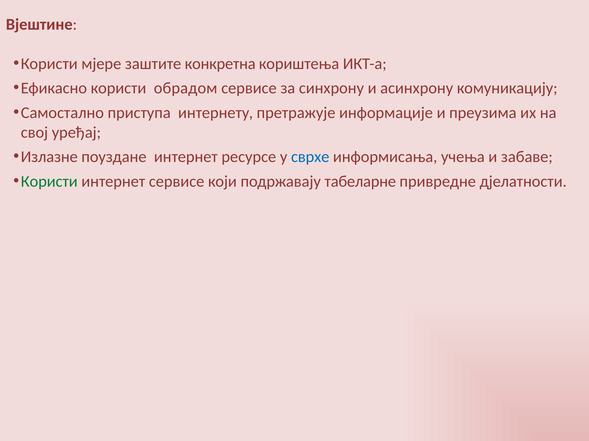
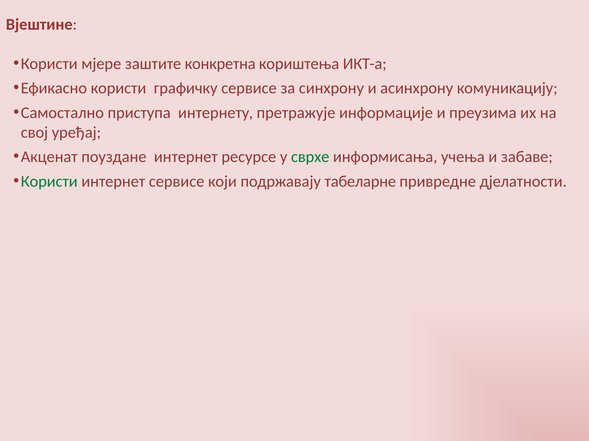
обрадом: обрадом -> графичку (186, 88)
Излазне: Излазне -> Акценат (49, 157)
сврхе colour: blue -> green (310, 157)
